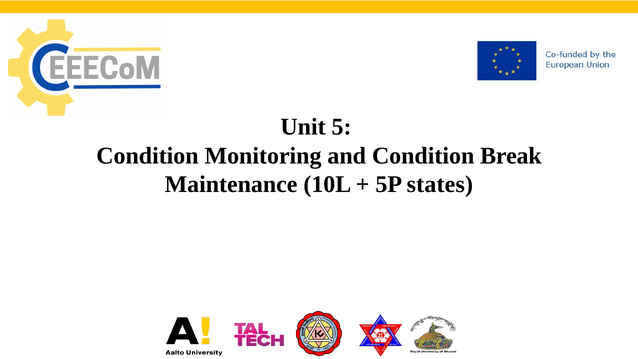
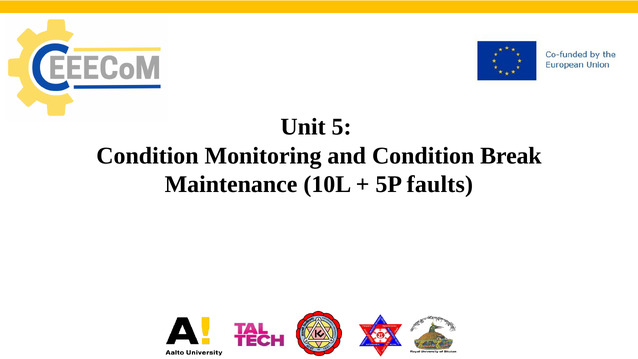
states: states -> faults (440, 184)
